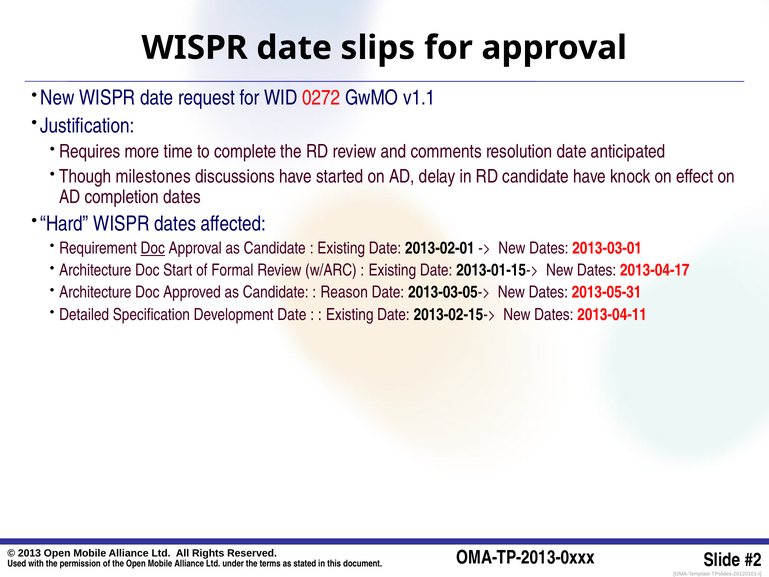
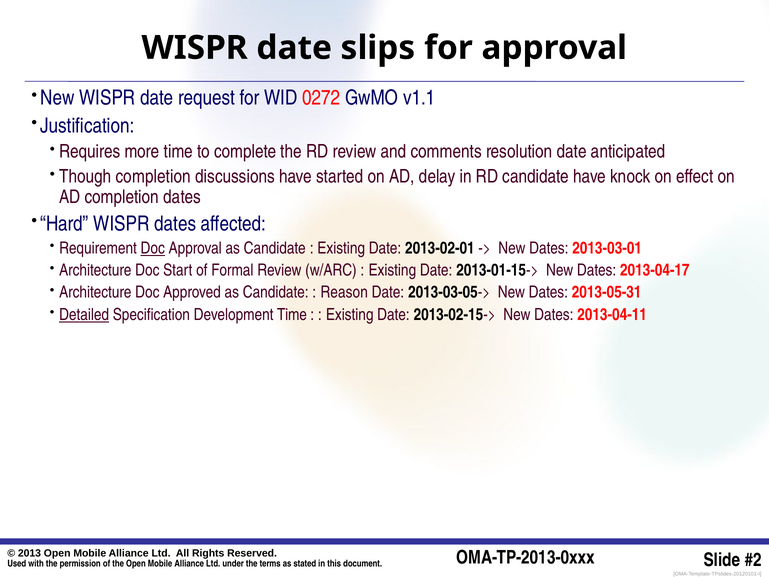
Though milestones: milestones -> completion (153, 177)
Detailed underline: none -> present (84, 315)
Development Date: Date -> Time (292, 315)
